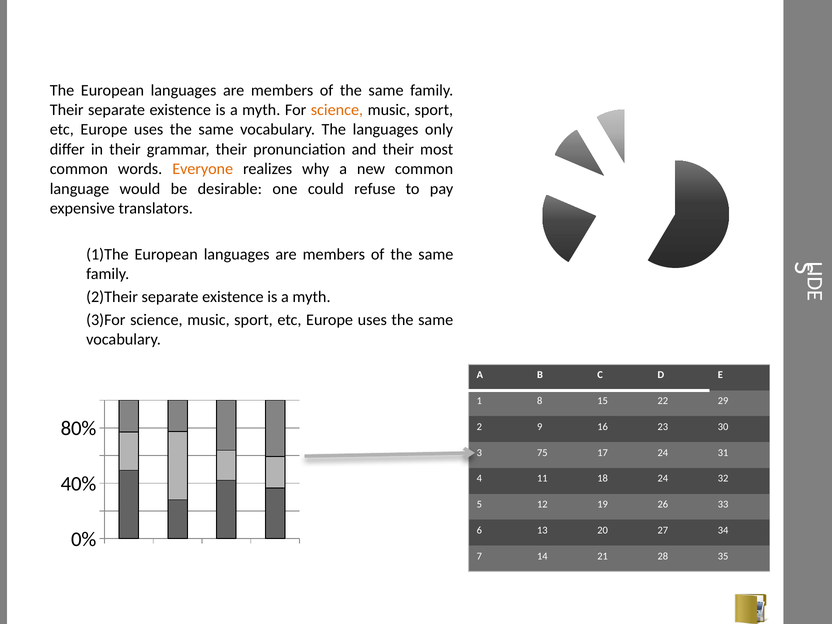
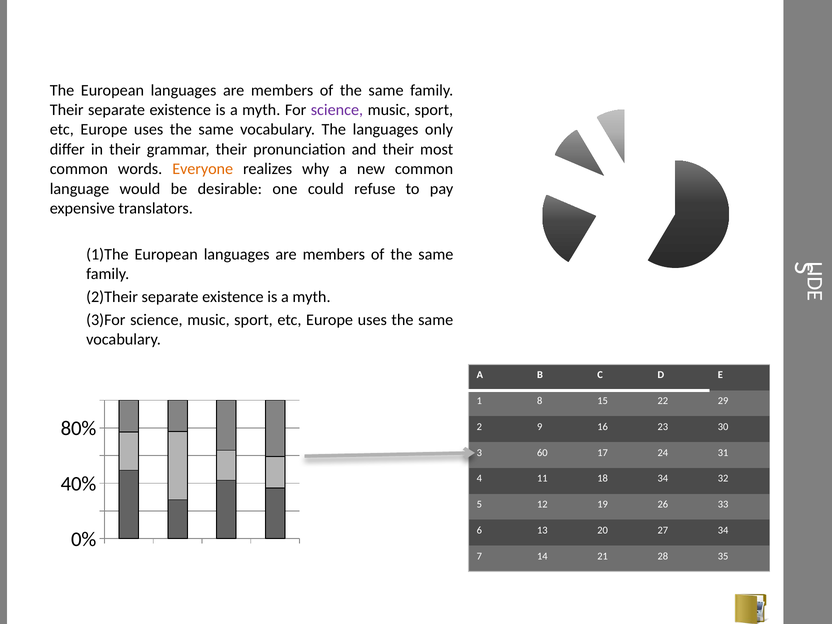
science colour: orange -> purple (337, 110)
75: 75 -> 60 (542, 453)
18 24: 24 -> 34 (663, 478)
